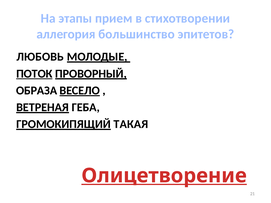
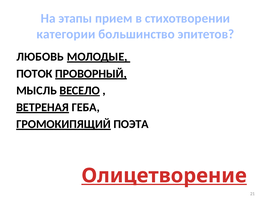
аллегория: аллегория -> категории (66, 34)
ПОТОК underline: present -> none (34, 74)
ОБРАЗА: ОБРАЗА -> МЫСЛЬ (37, 91)
ТАКАЯ: ТАКАЯ -> ПОЭТА (131, 124)
